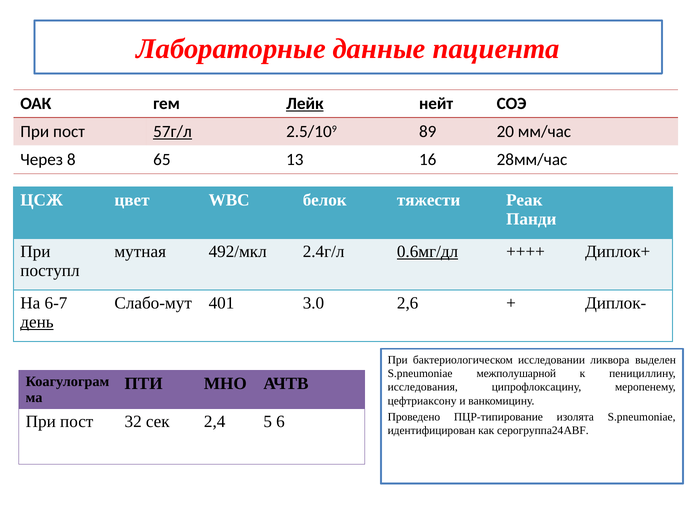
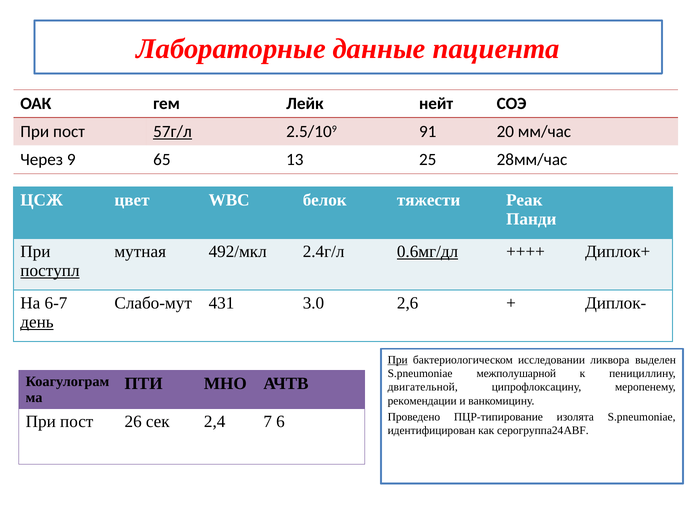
Лейк underline: present -> none (305, 104)
89: 89 -> 91 (428, 132)
8: 8 -> 9 (71, 160)
16: 16 -> 25 (428, 160)
поступл underline: none -> present (50, 271)
401: 401 -> 431 (221, 303)
При underline: none -> present (398, 360)
исследования: исследования -> двигательной (423, 388)
цефтриаксону: цефтриаксону -> рекомендации (422, 401)
32: 32 -> 26 (133, 422)
5: 5 -> 7 (268, 422)
